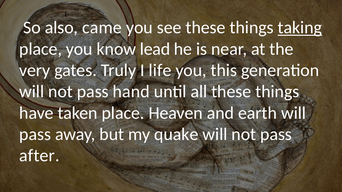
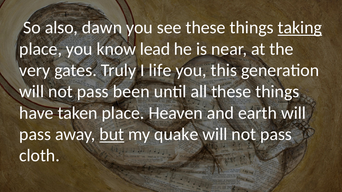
came: came -> dawn (102, 28)
hand: hand -> been (131, 92)
but underline: none -> present (112, 135)
after: after -> cloth (39, 156)
